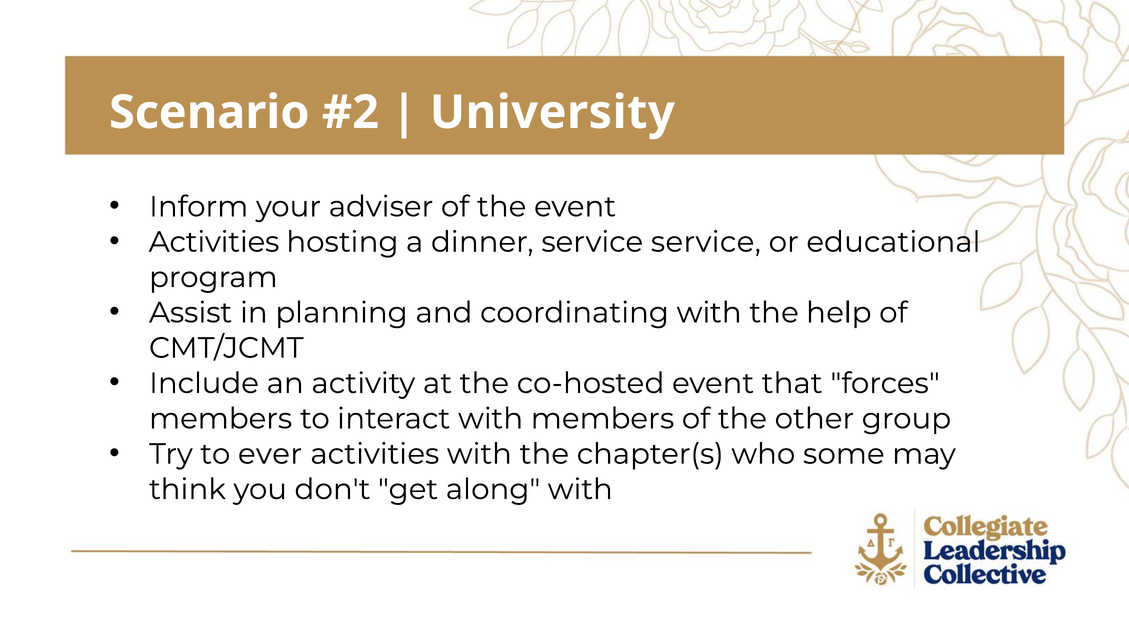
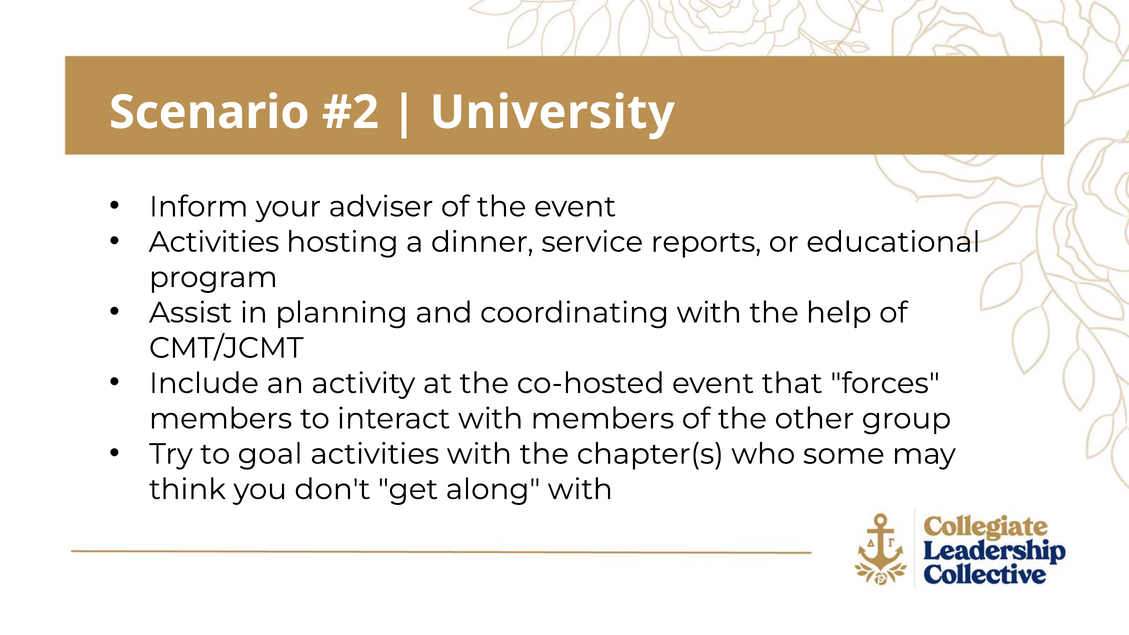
service service: service -> reports (706, 242)
ever: ever -> goal (270, 454)
